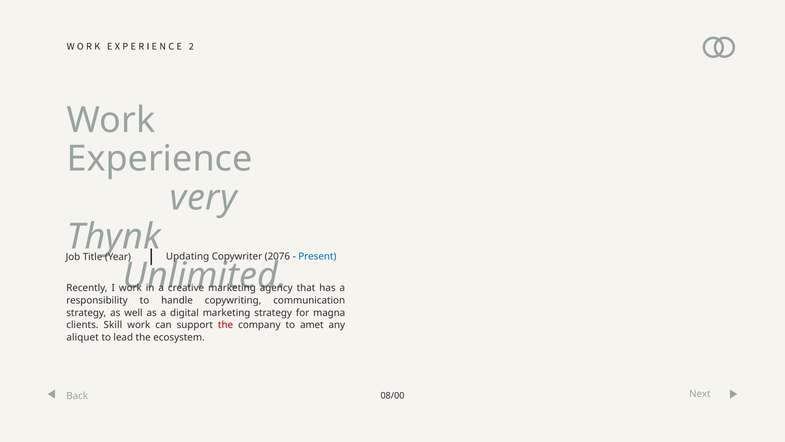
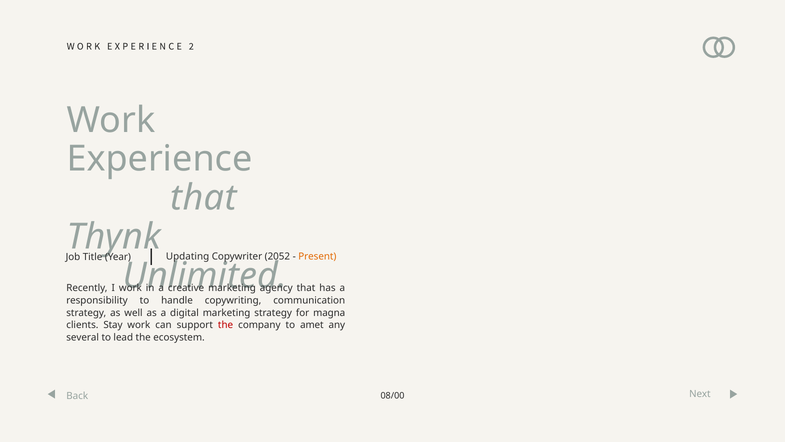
very: very -> that (203, 198)
2076: 2076 -> 2052 (277, 256)
Present colour: blue -> orange (317, 256)
Skill: Skill -> Stay (113, 325)
aliquet: aliquet -> several (83, 337)
